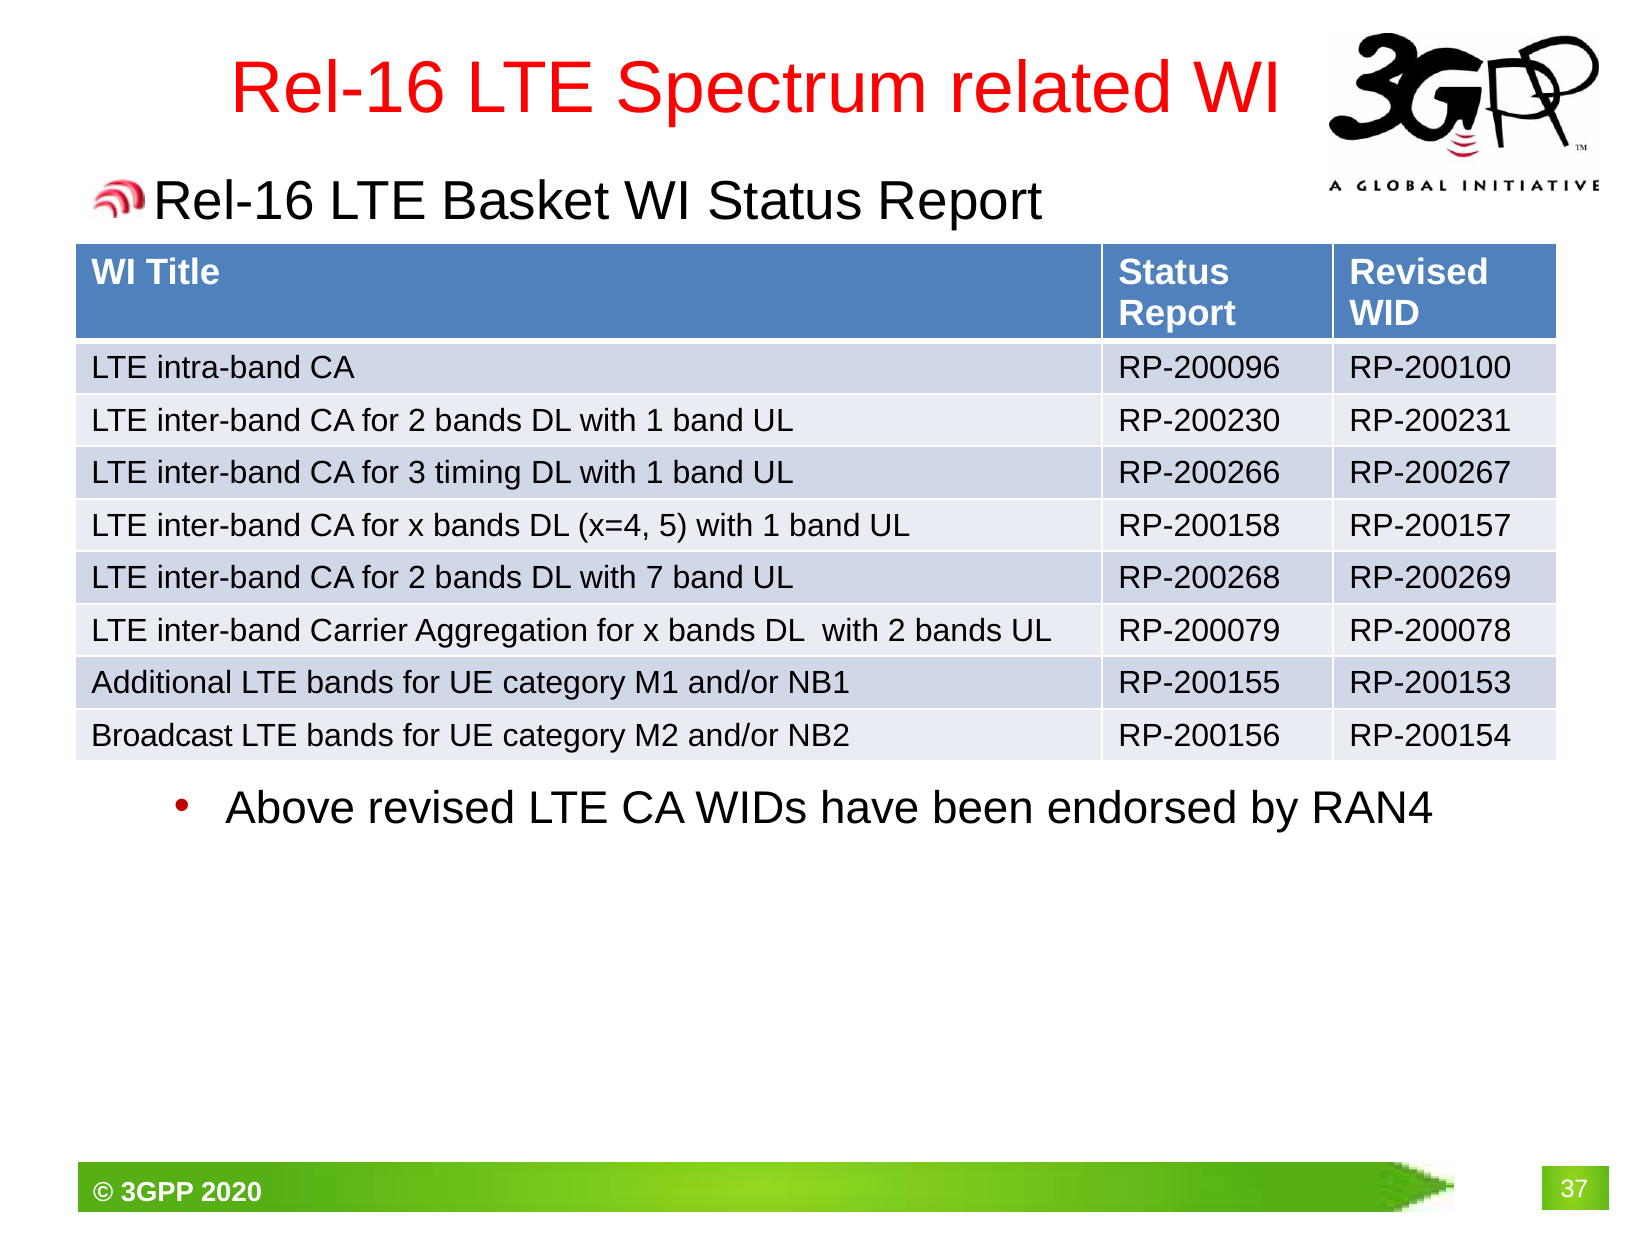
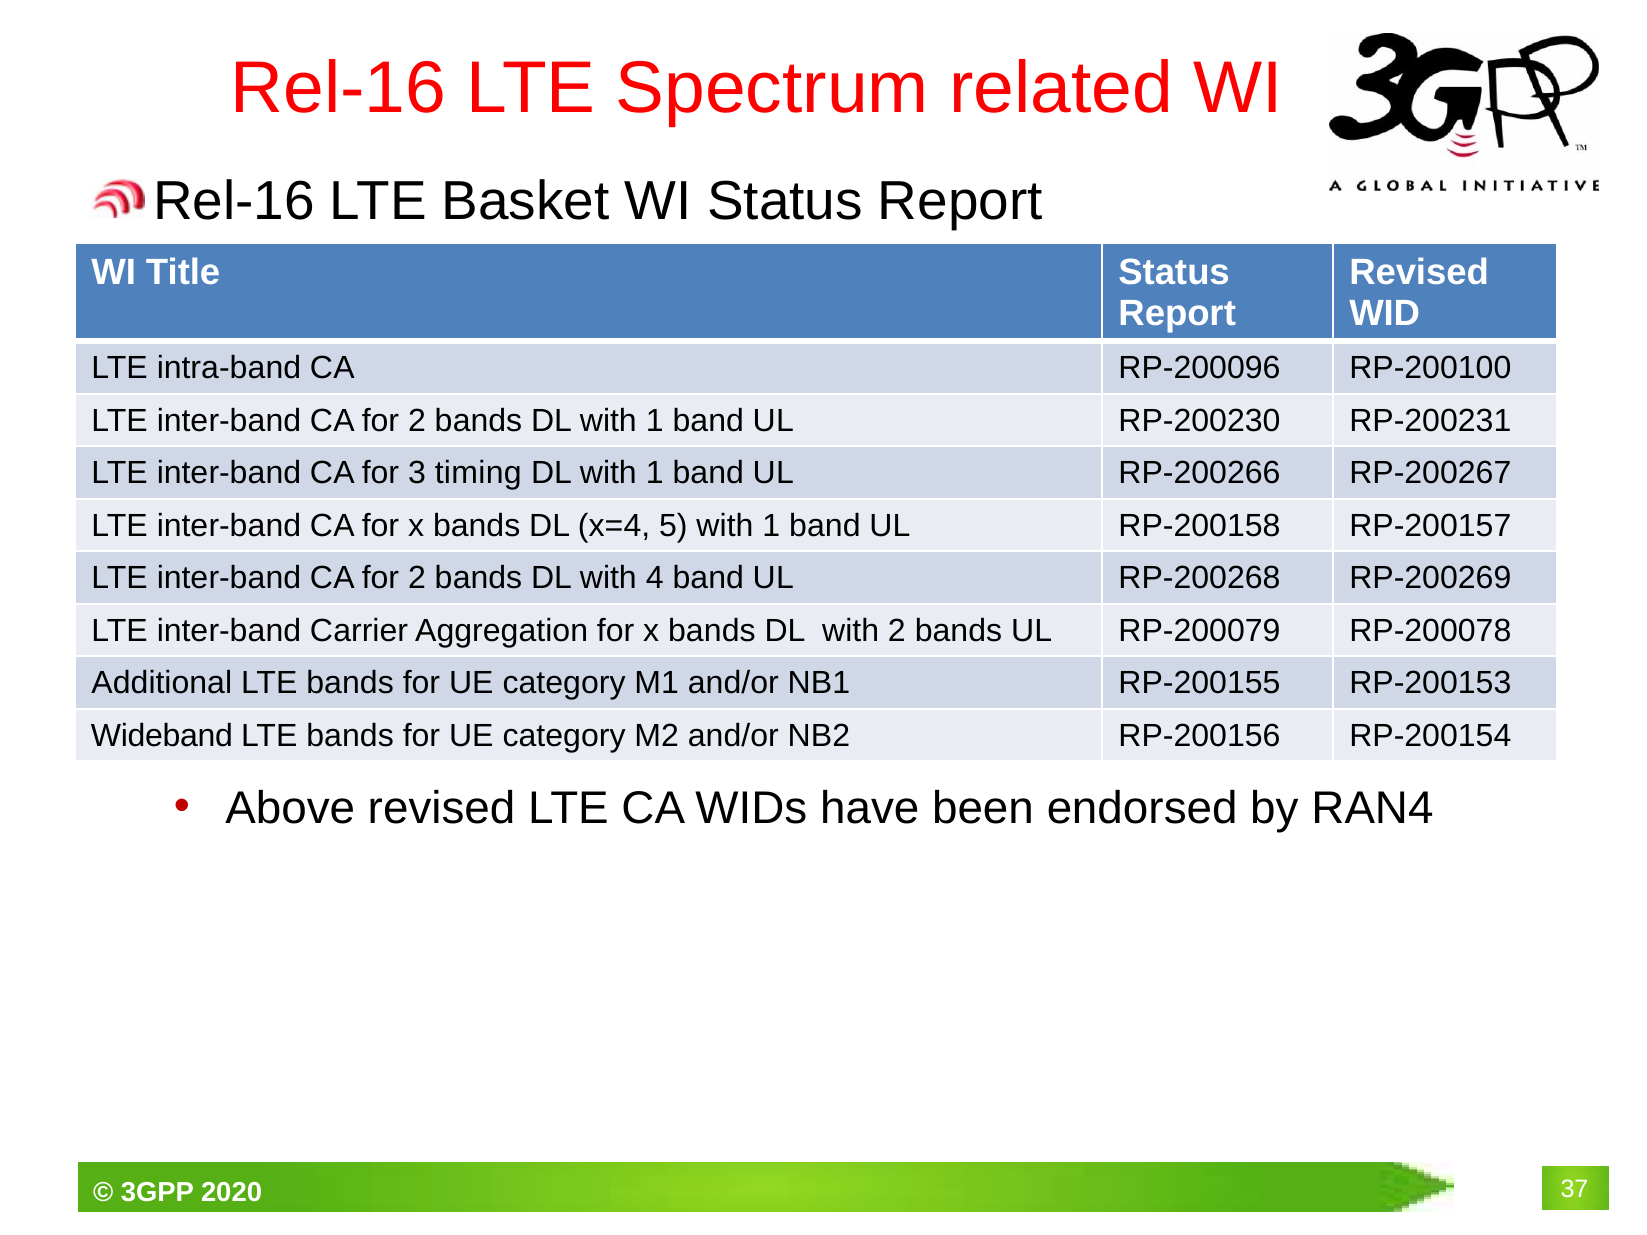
7: 7 -> 4 (655, 578)
Broadcast: Broadcast -> Wideband (162, 736)
